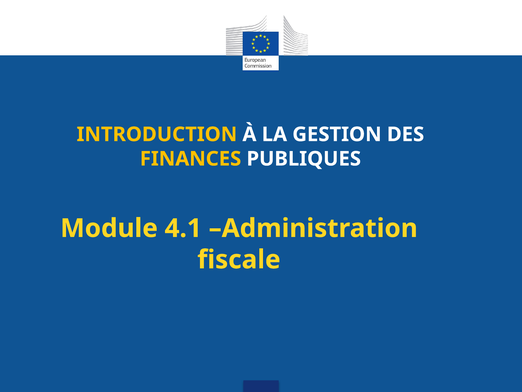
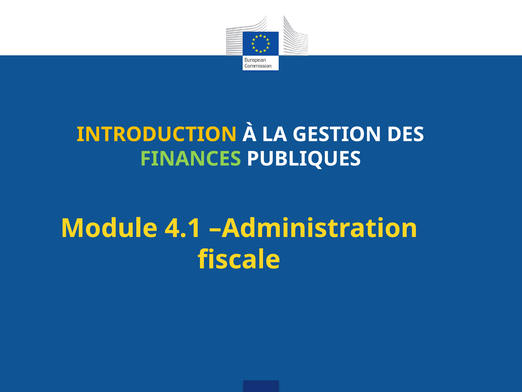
FINANCES colour: yellow -> light green (191, 159)
